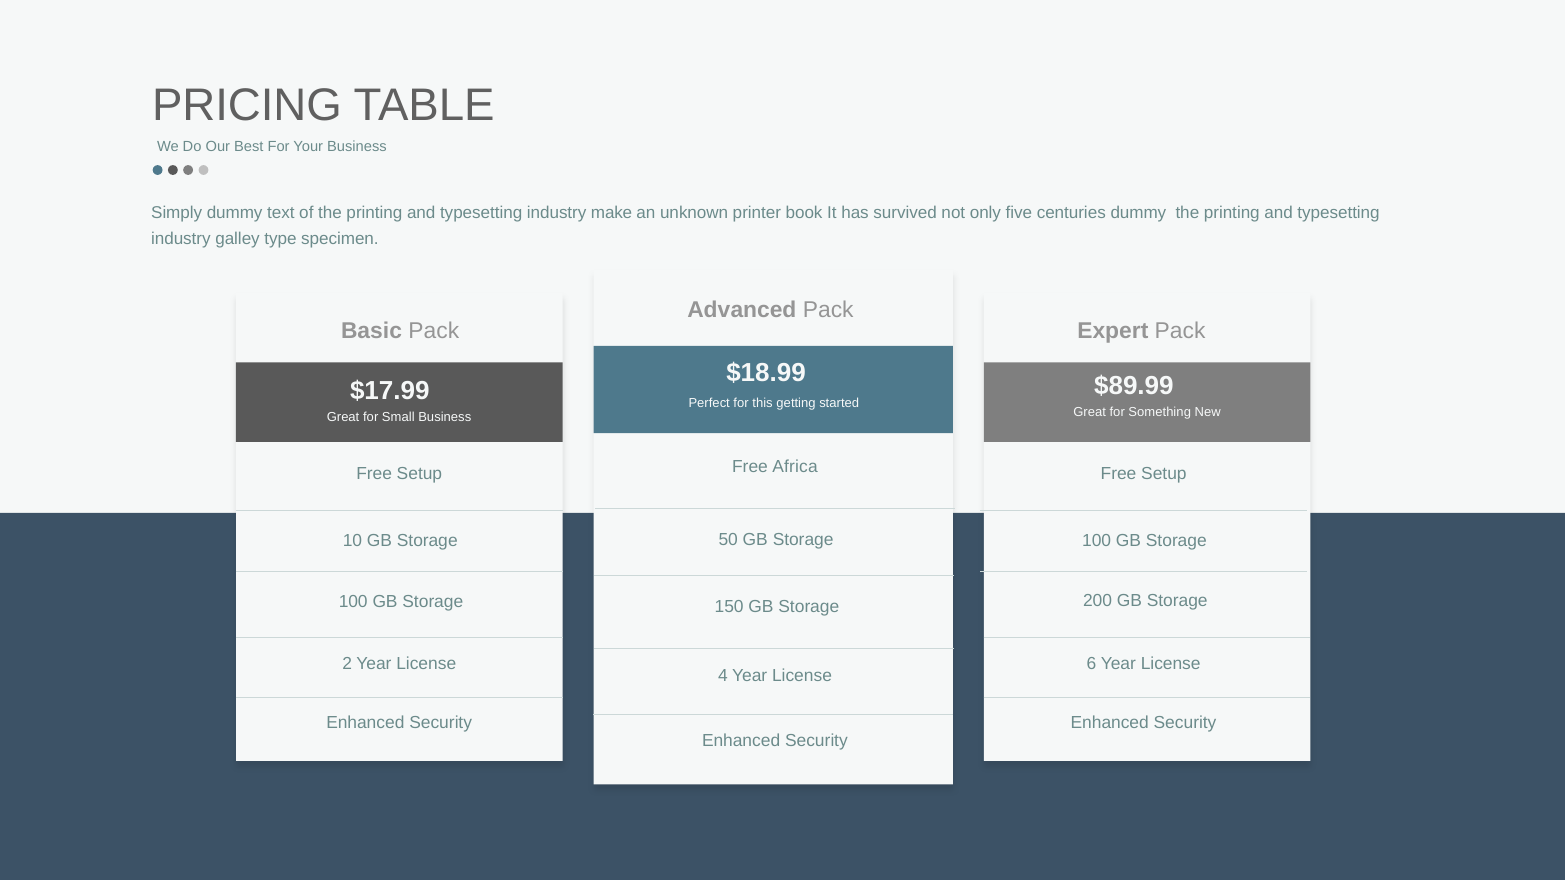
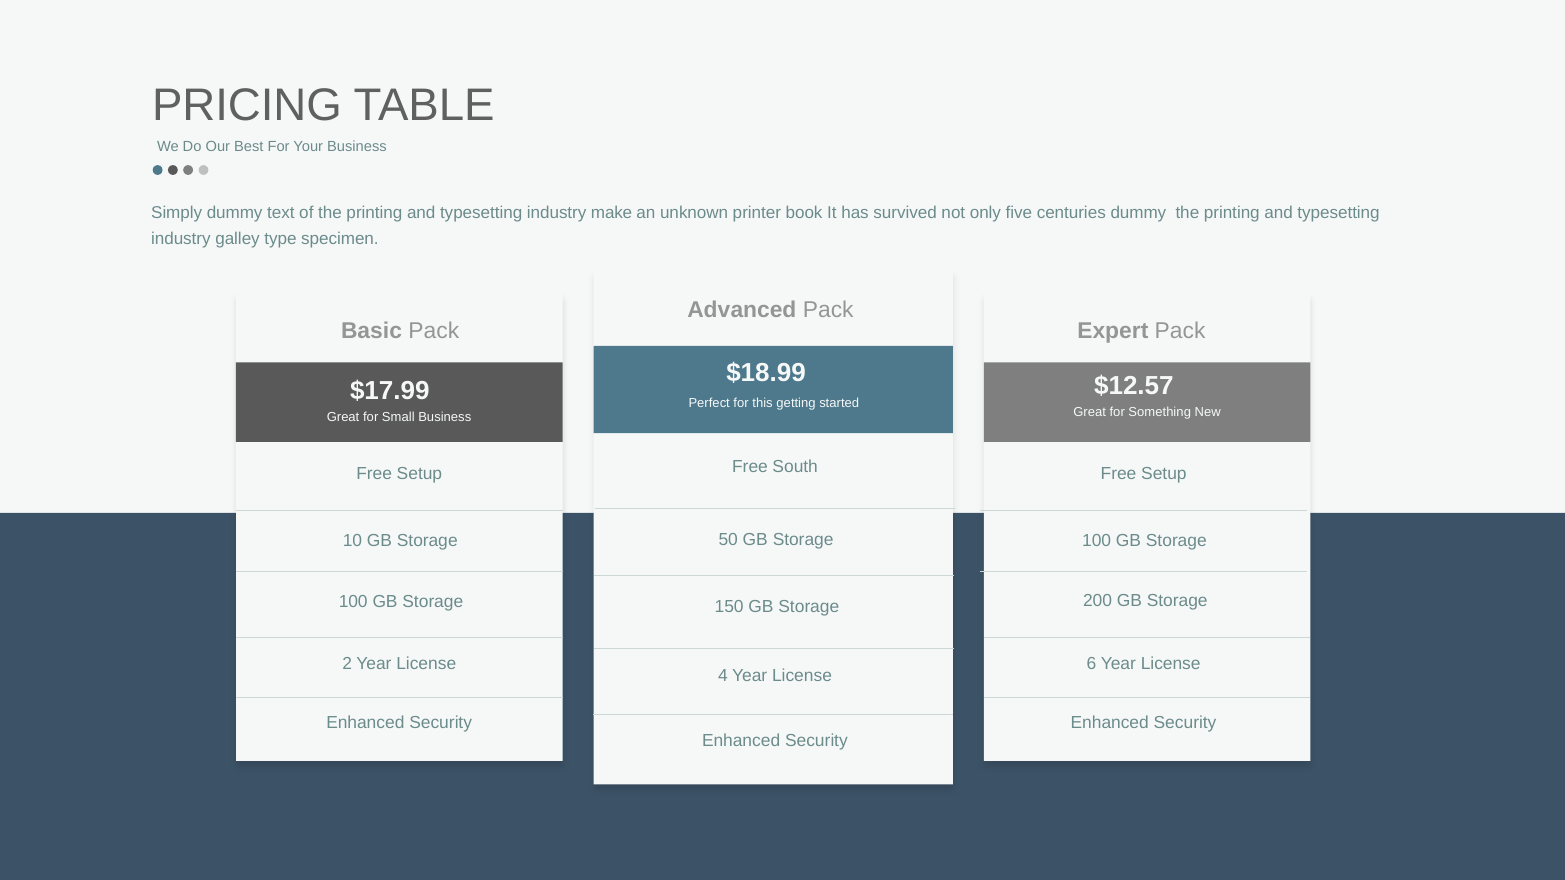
$89.99: $89.99 -> $12.57 (1134, 386)
Africa: Africa -> South (795, 467)
